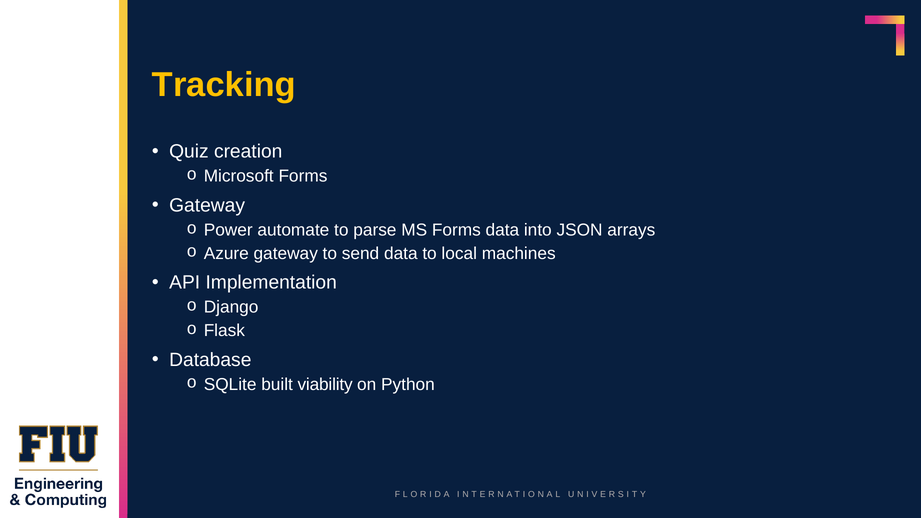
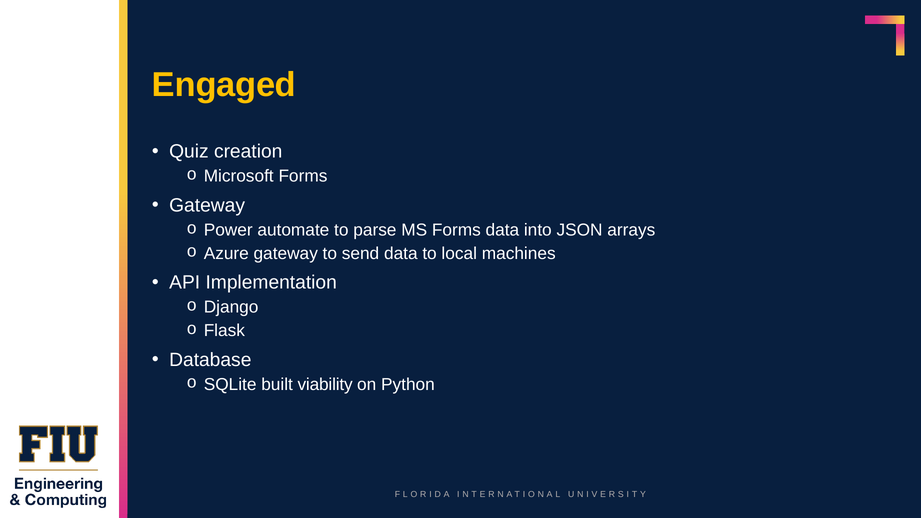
Tracking: Tracking -> Engaged (224, 85)
